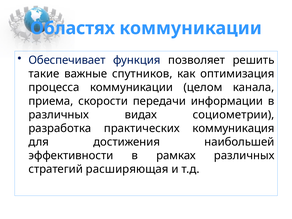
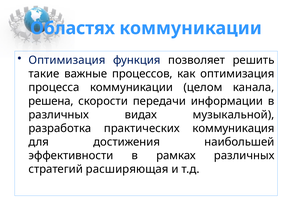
Обеспечивает: Обеспечивает -> Оптимизация (67, 60)
спутников: спутников -> процессов (142, 74)
приема: приема -> решена (51, 101)
социометрии: социометрии -> музыкальной (234, 115)
